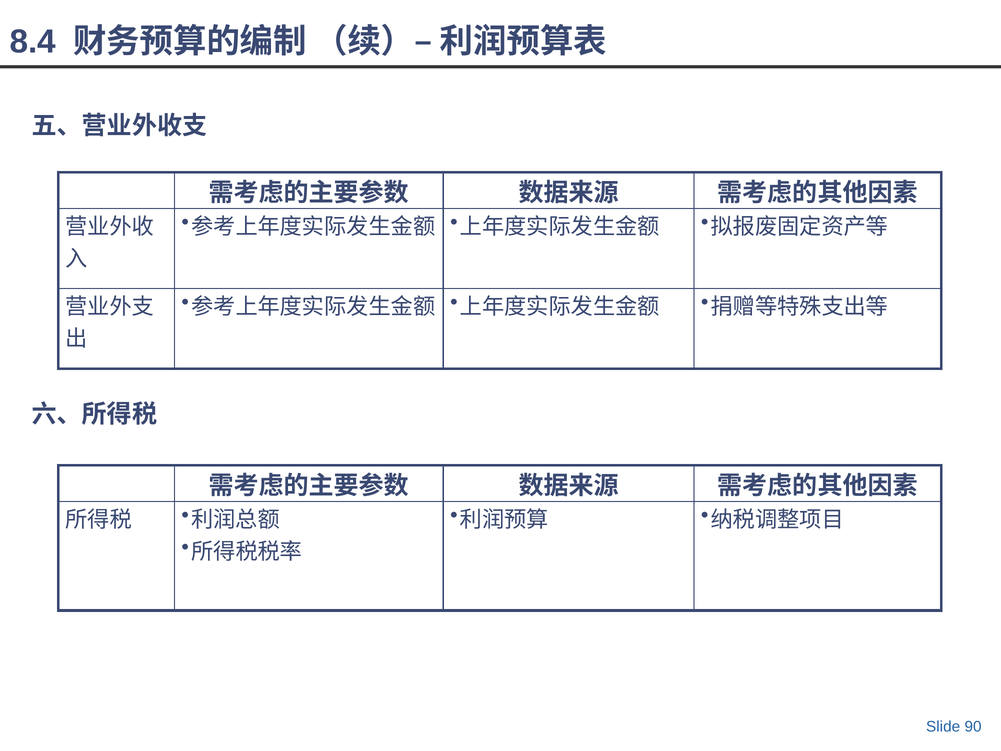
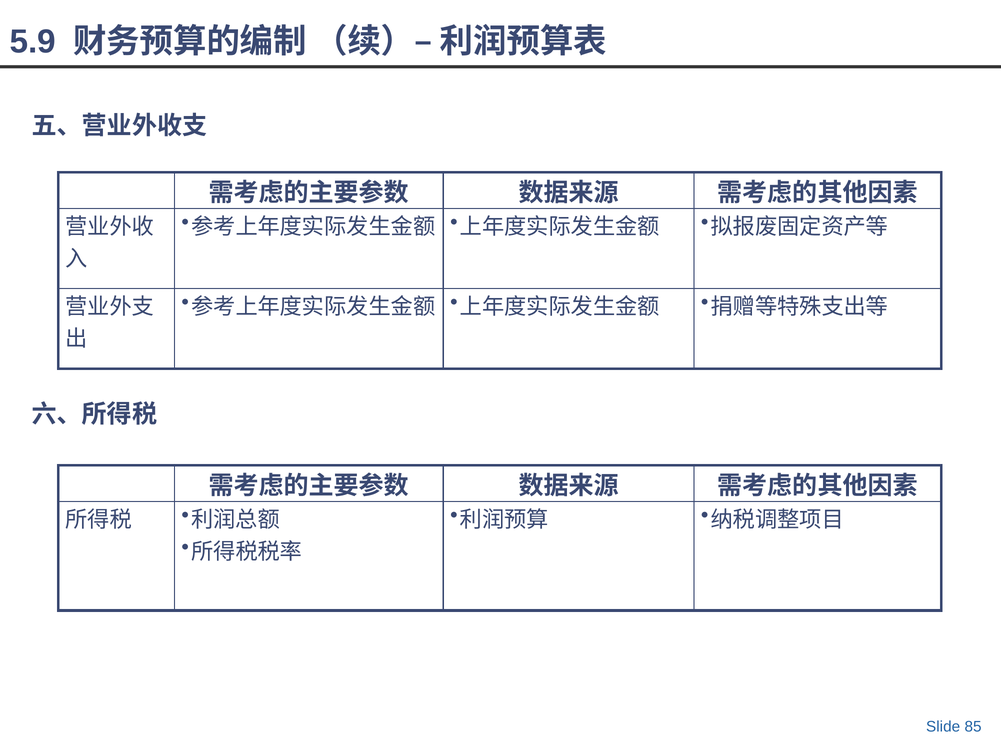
8.4: 8.4 -> 5.9 (33, 42)
90: 90 -> 85 (973, 727)
